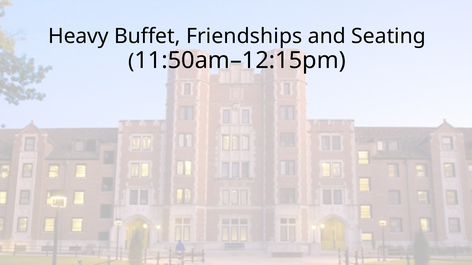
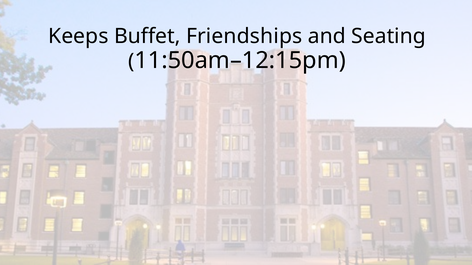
Heavy: Heavy -> Keeps (78, 36)
